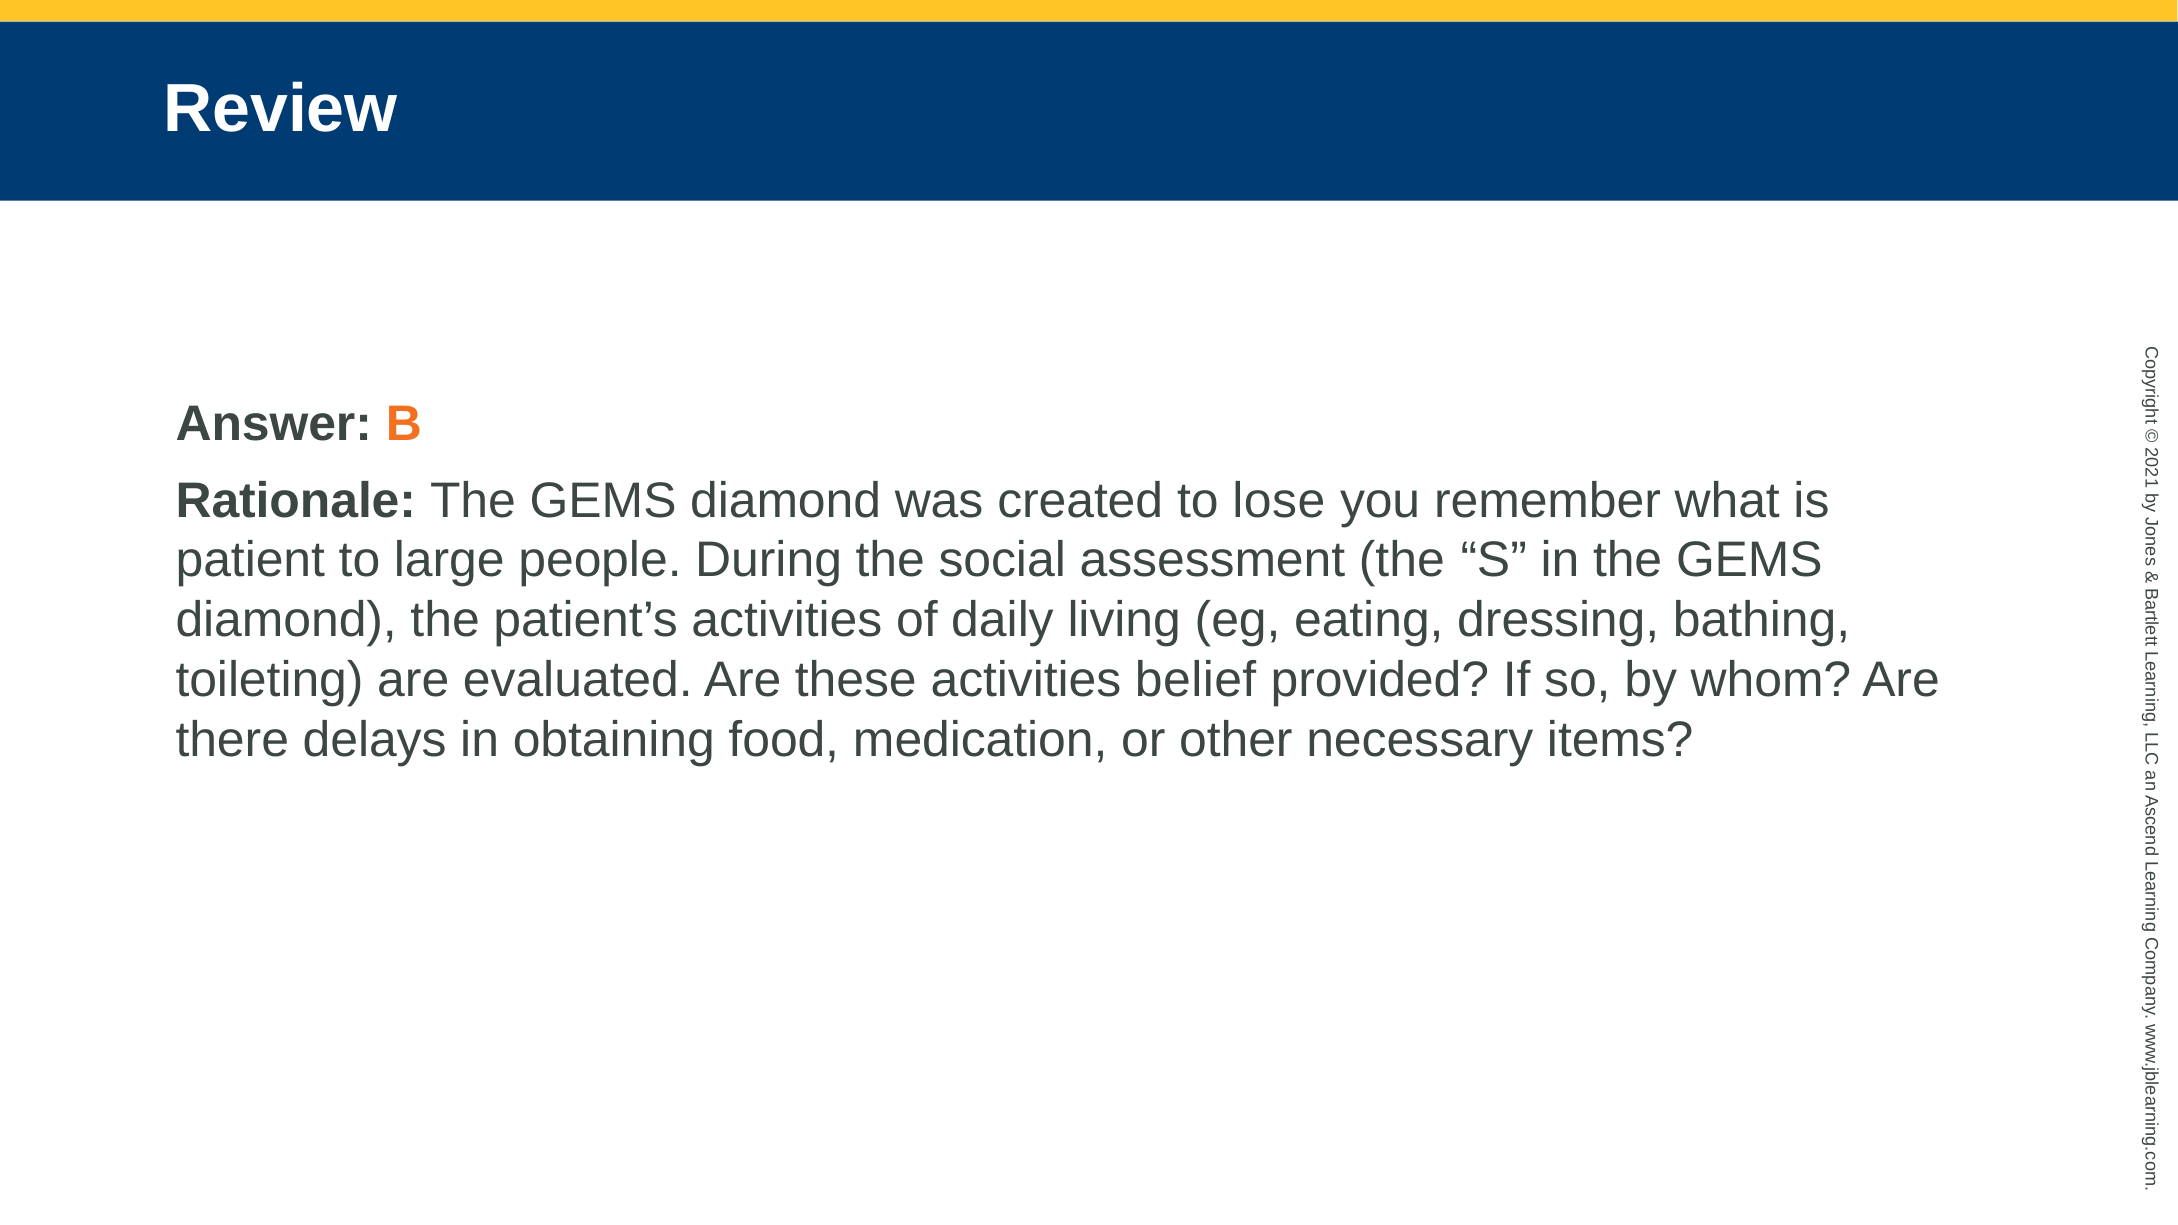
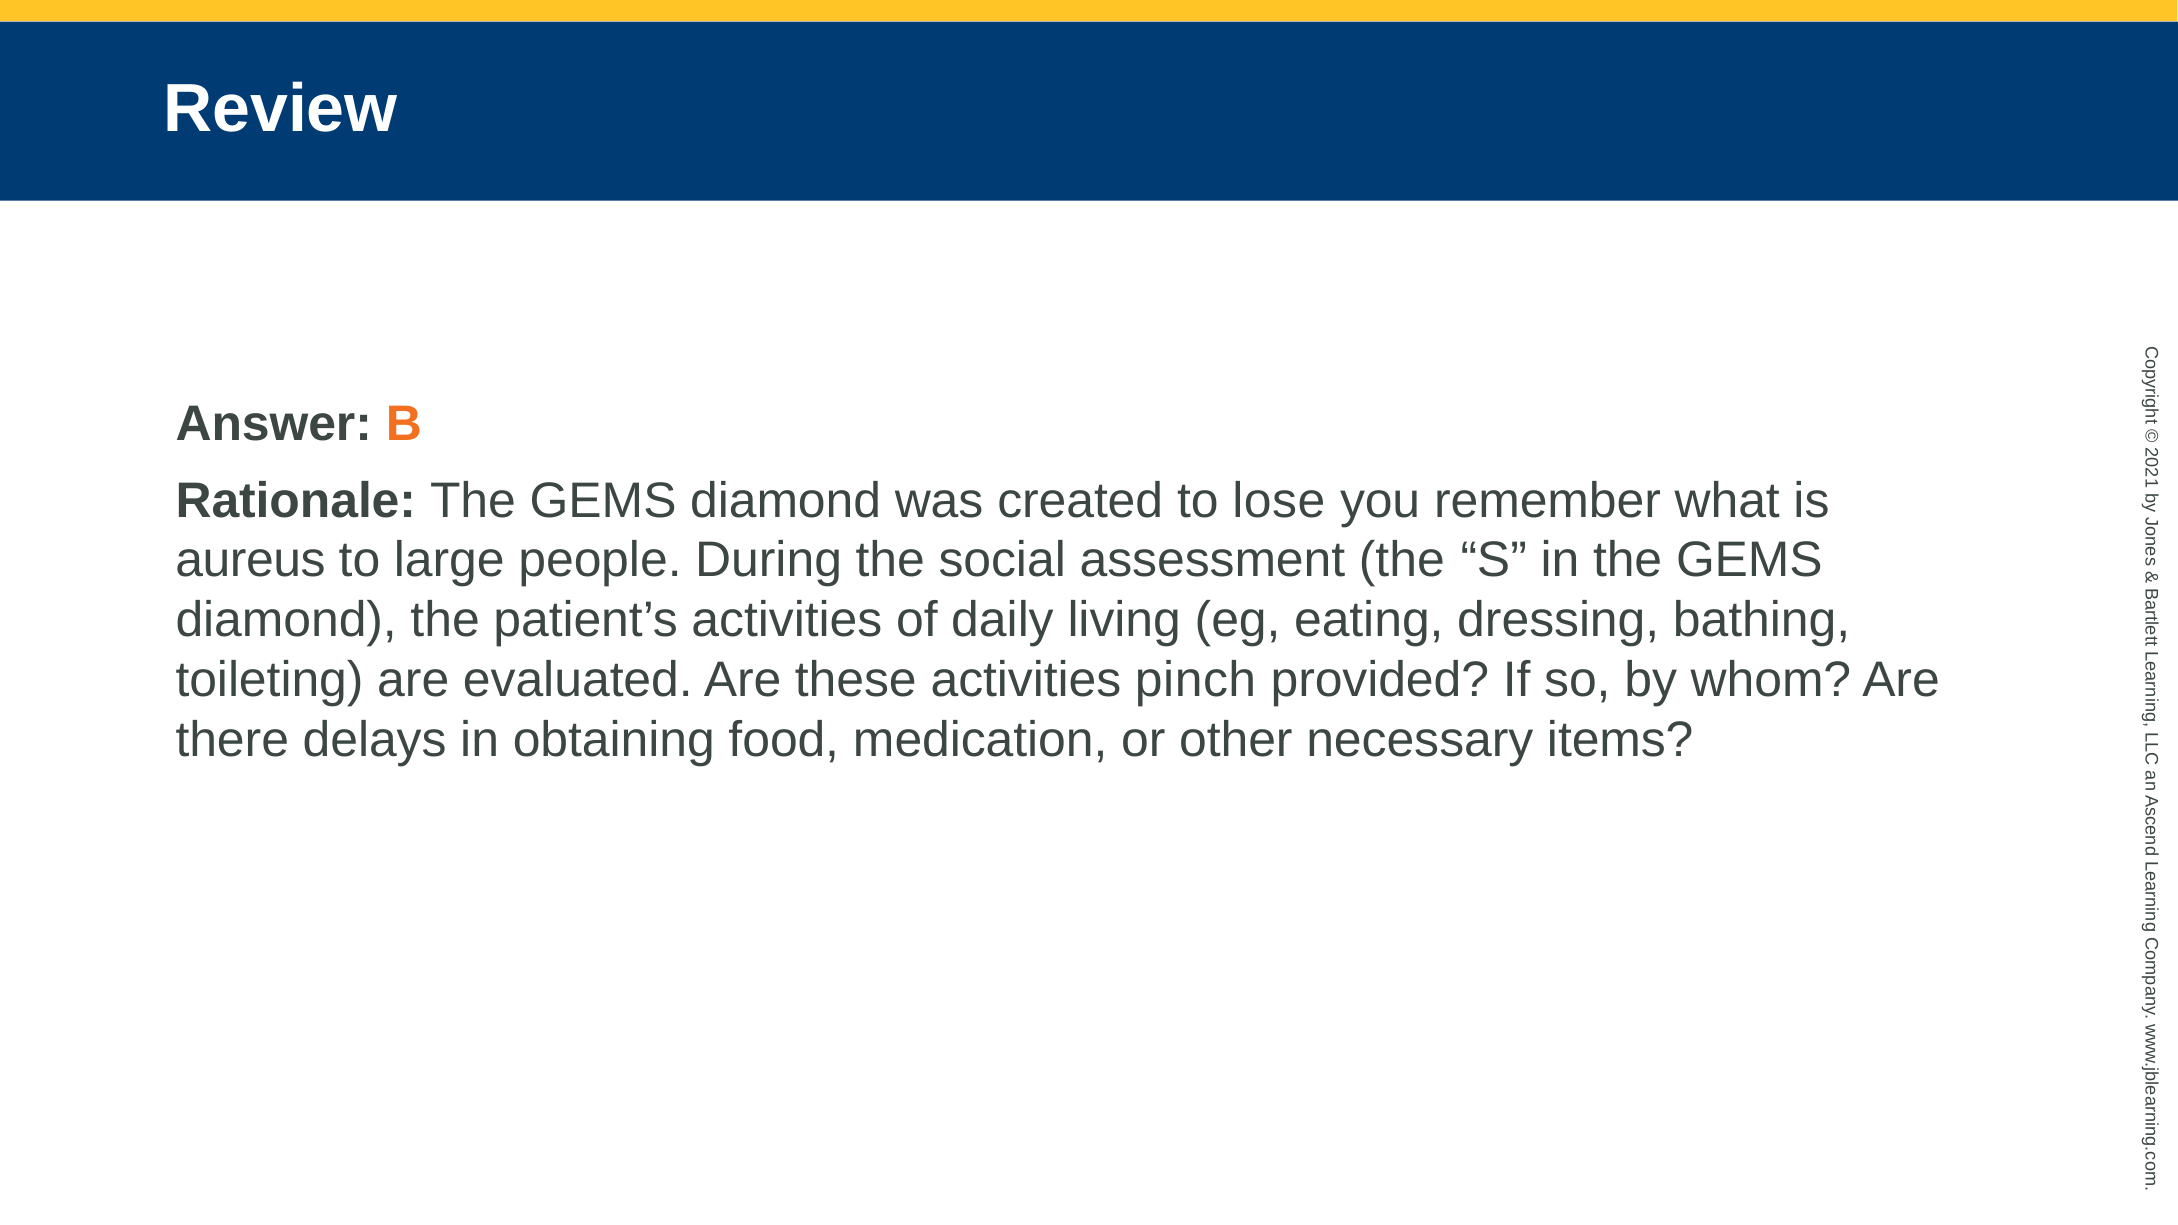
patient: patient -> aureus (251, 561)
belief: belief -> pinch (1196, 680)
